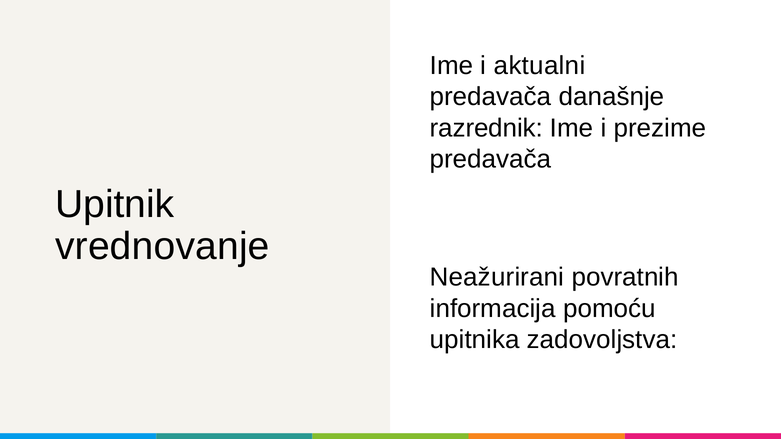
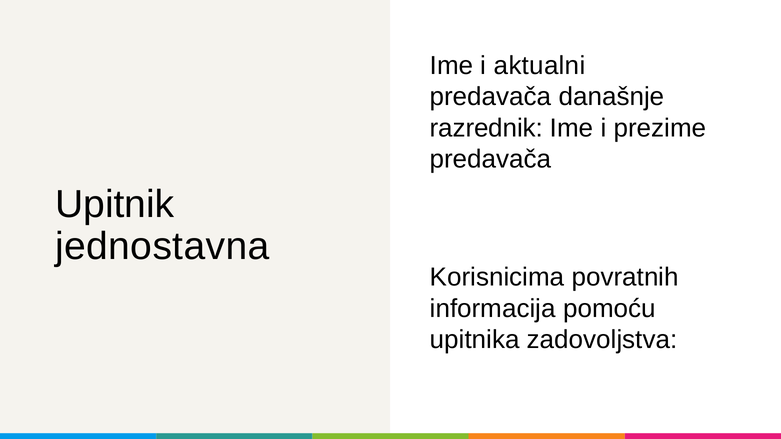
vrednovanje: vrednovanje -> jednostavna (162, 247)
Neažurirani: Neažurirani -> Korisnicima (497, 277)
